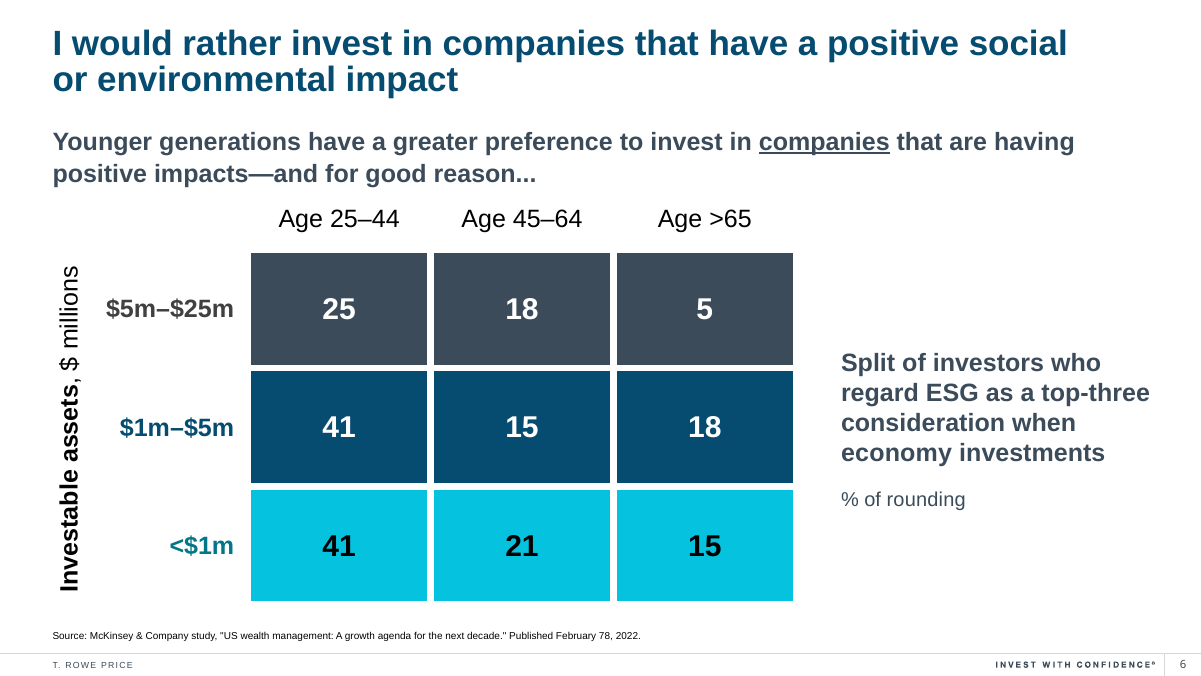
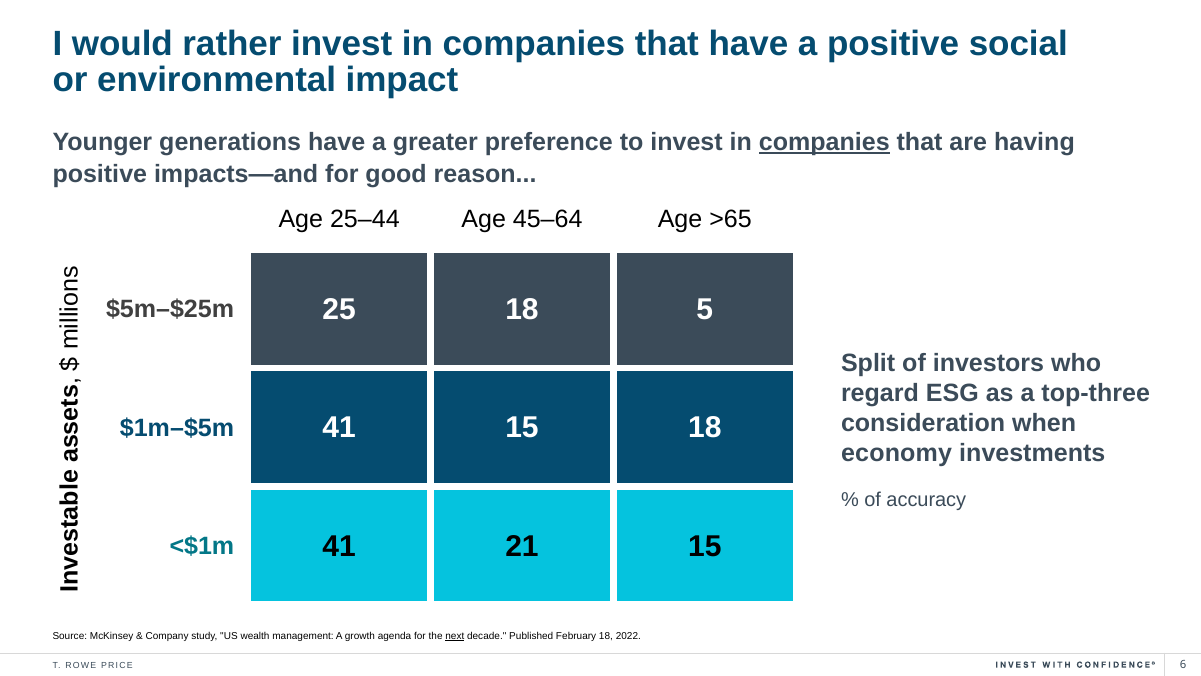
rounding: rounding -> accuracy (926, 500)
next underline: none -> present (455, 636)
February 78: 78 -> 18 (606, 636)
